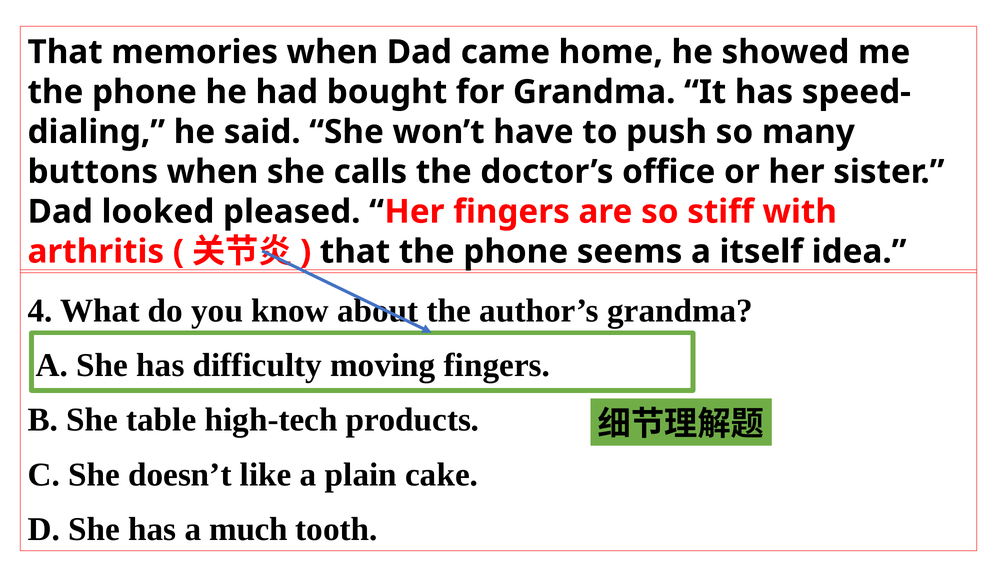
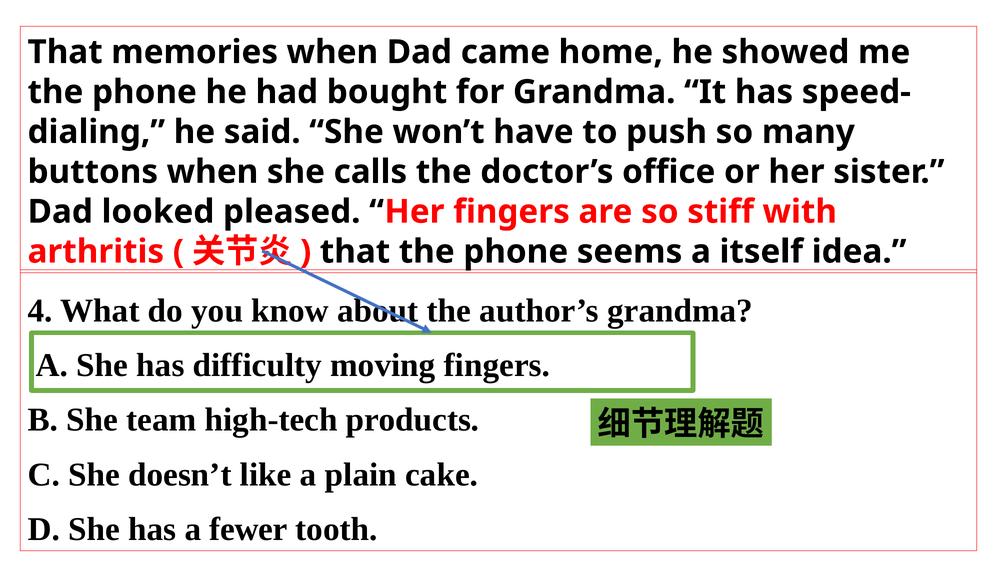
table: table -> team (161, 420)
much: much -> fewer (248, 529)
